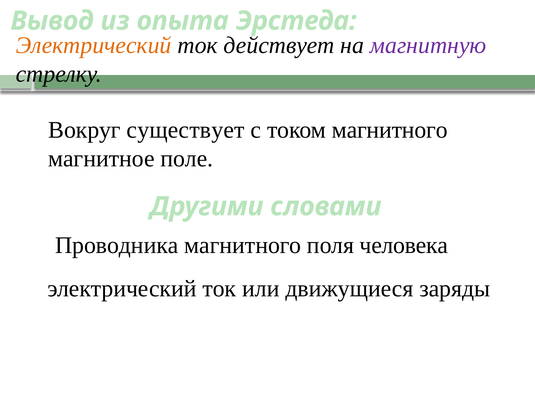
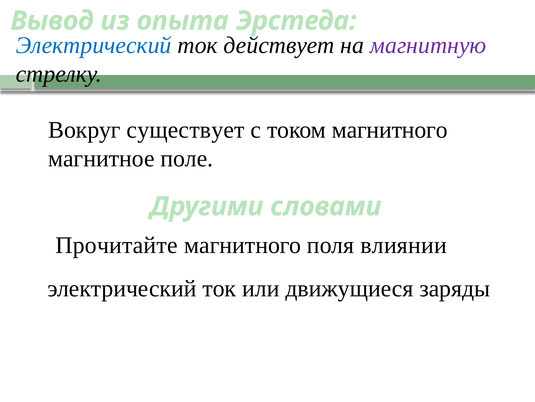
Электрический colour: orange -> blue (94, 45)
Проводника: Проводника -> Прочитайте (117, 245)
человека: человека -> влиянии (404, 245)
